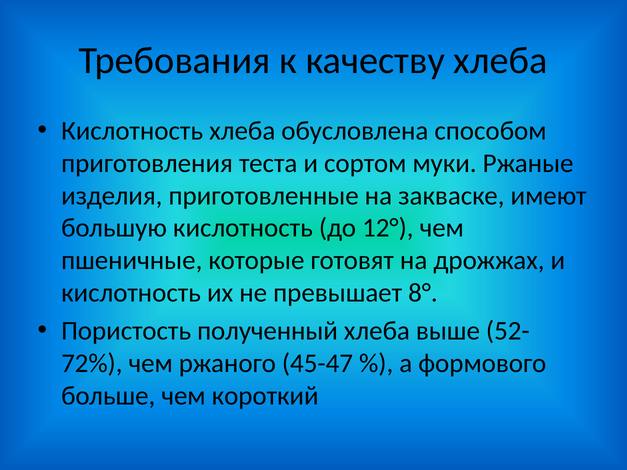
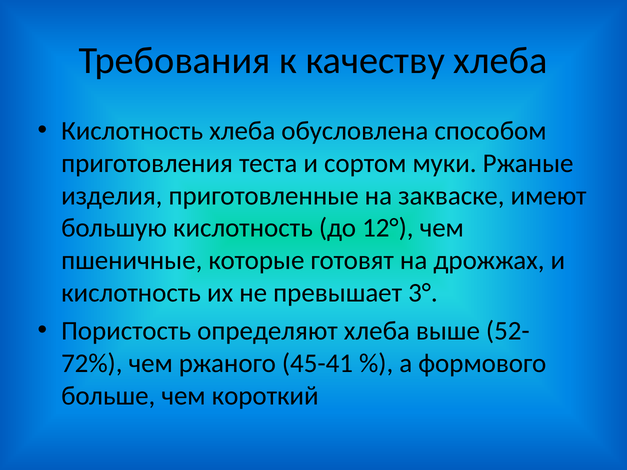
8°: 8° -> 3° (423, 293)
полученный: полученный -> определяют (267, 331)
45-47: 45-47 -> 45-41 (317, 363)
